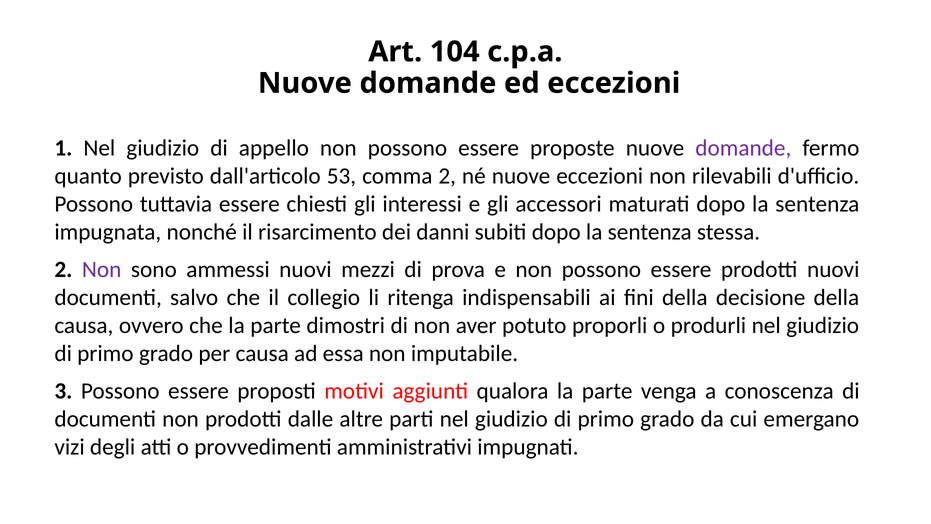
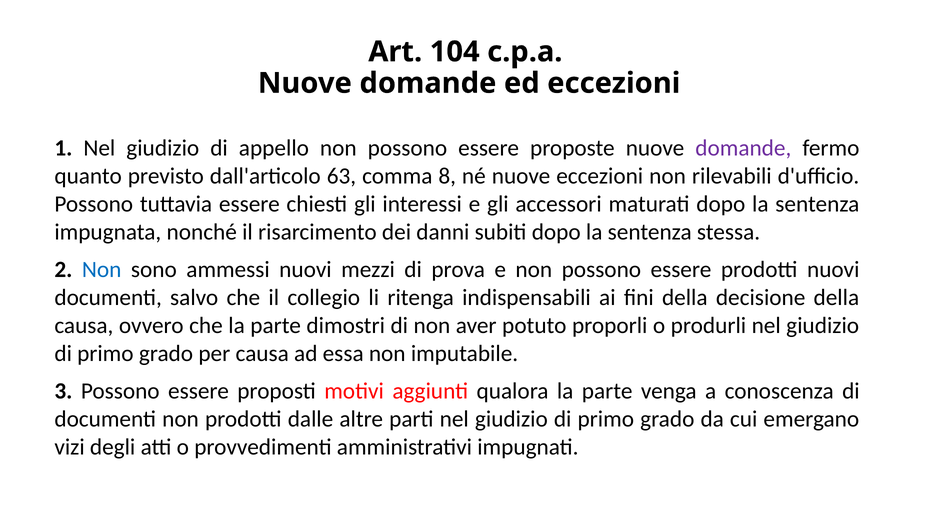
53: 53 -> 63 (341, 176)
comma 2: 2 -> 8 (447, 176)
Non colour: purple -> blue (102, 270)
